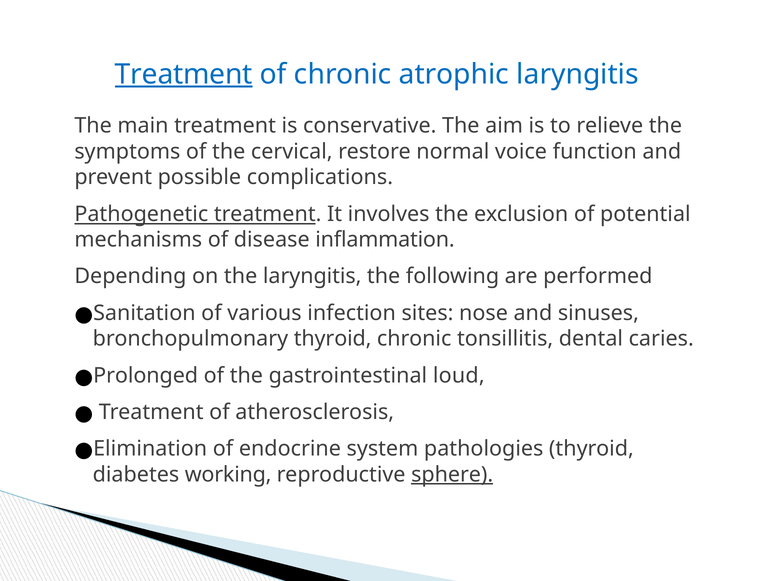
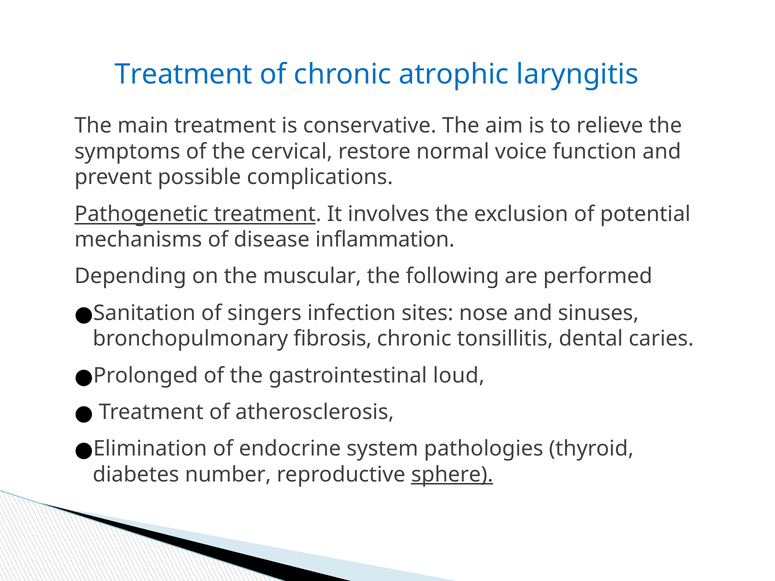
Treatment underline: present -> none (184, 74)
the laryngitis: laryngitis -> muscular (312, 276)
various: various -> singers (264, 313)
bronchopulmonary thyroid: thyroid -> fibrosis (333, 339)
working: working -> number (228, 475)
